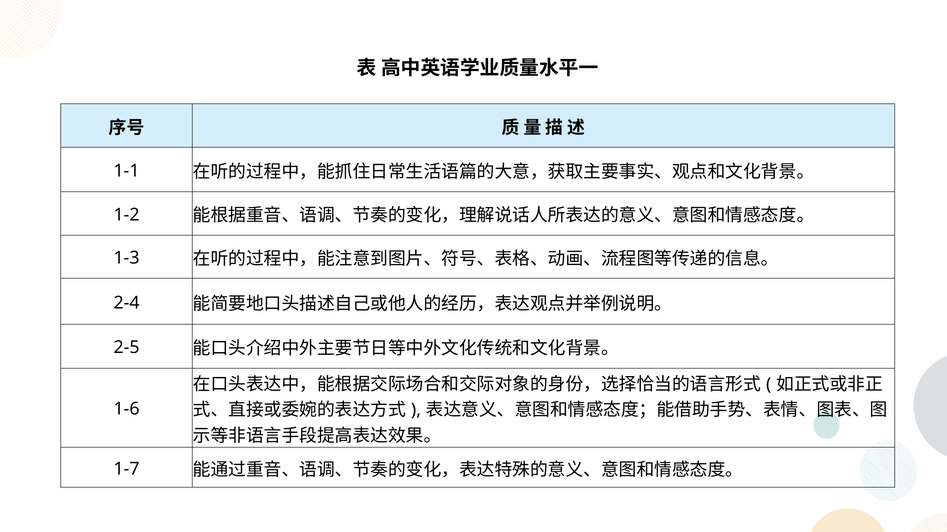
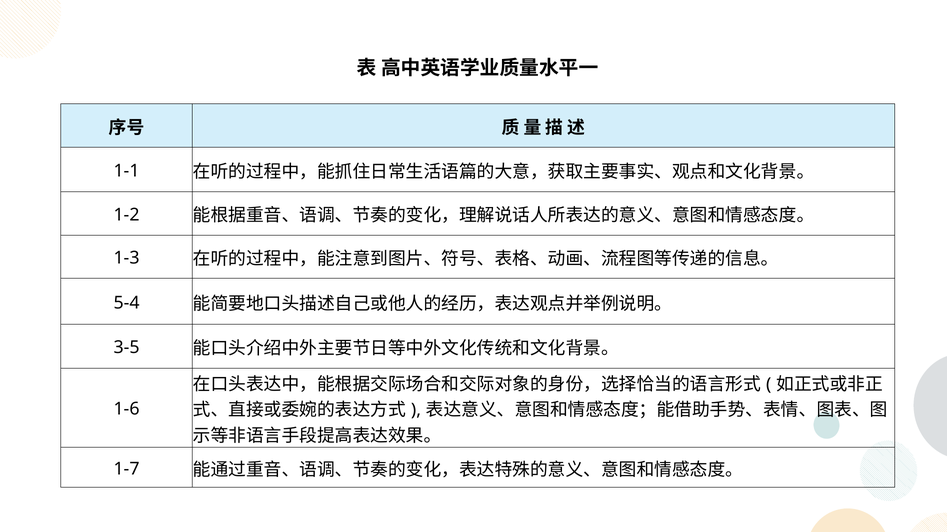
2-4: 2-4 -> 5-4 (127, 303)
2-5: 2-5 -> 3-5 (127, 348)
